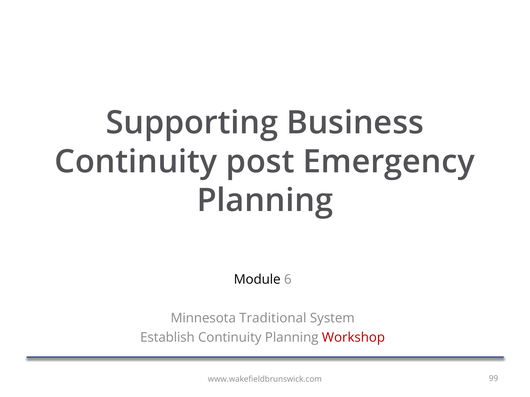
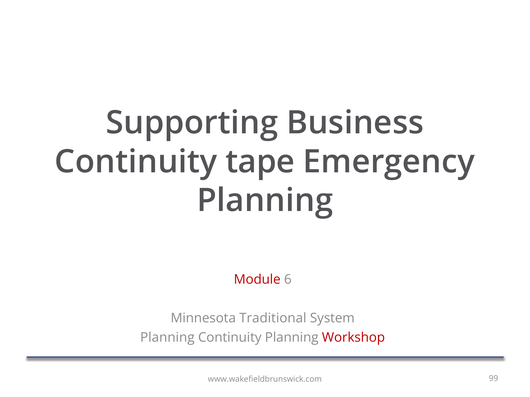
post: post -> tape (260, 162)
Module colour: black -> red (257, 280)
Establish: Establish -> Planning (167, 338)
